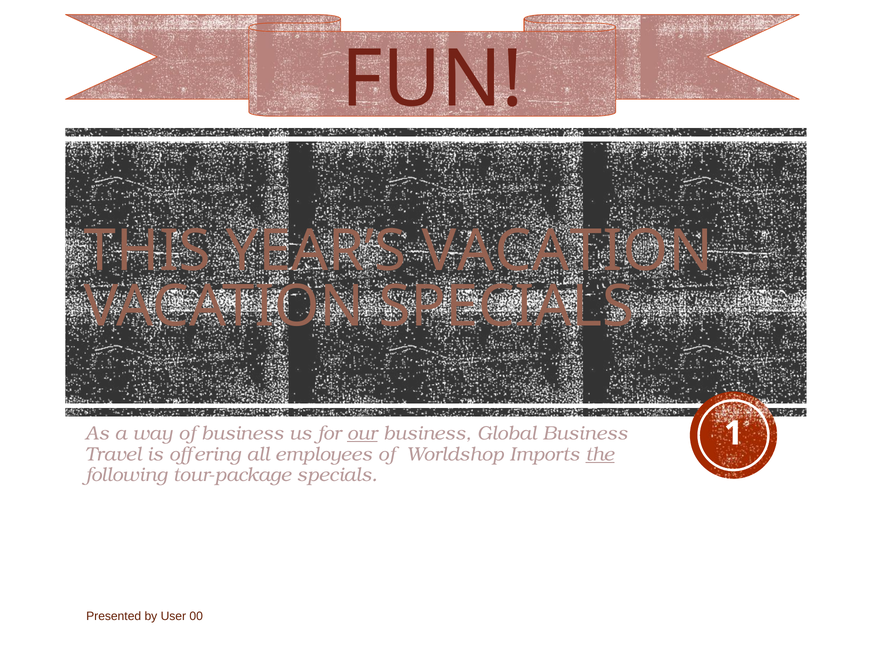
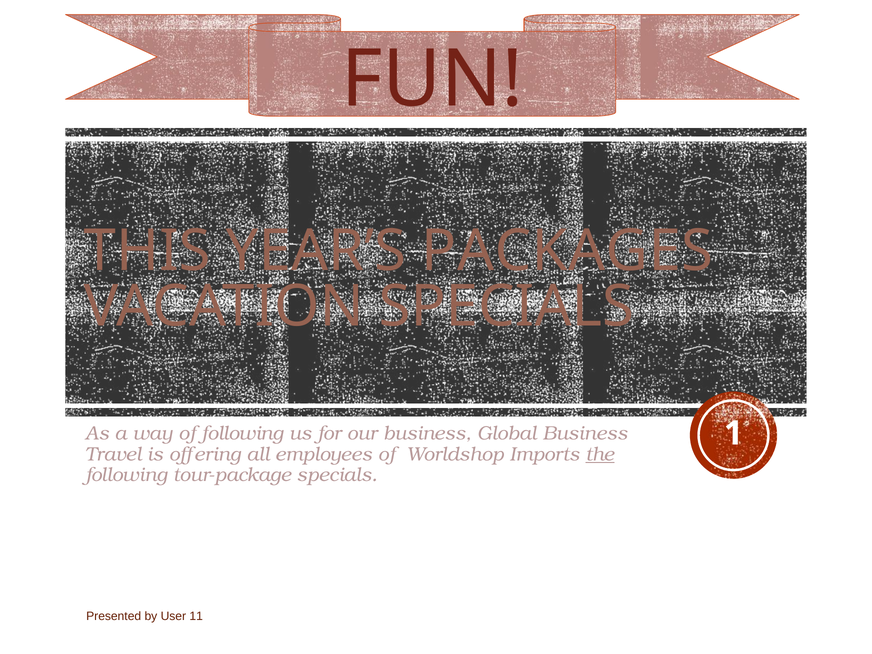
YEAR’S VACATION: VACATION -> PACKAGES (567, 251)
of business: business -> following (242, 433)
our underline: present -> none (362, 433)
00: 00 -> 11 (196, 616)
